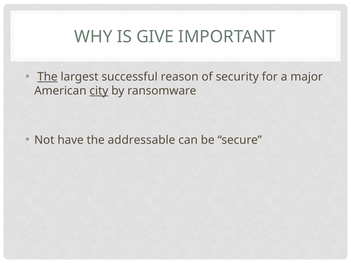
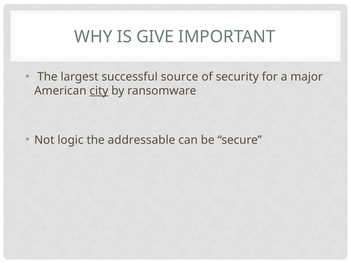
The underline: present -> none (47, 77)
reason: reason -> source (180, 77)
have: have -> logic (70, 140)
